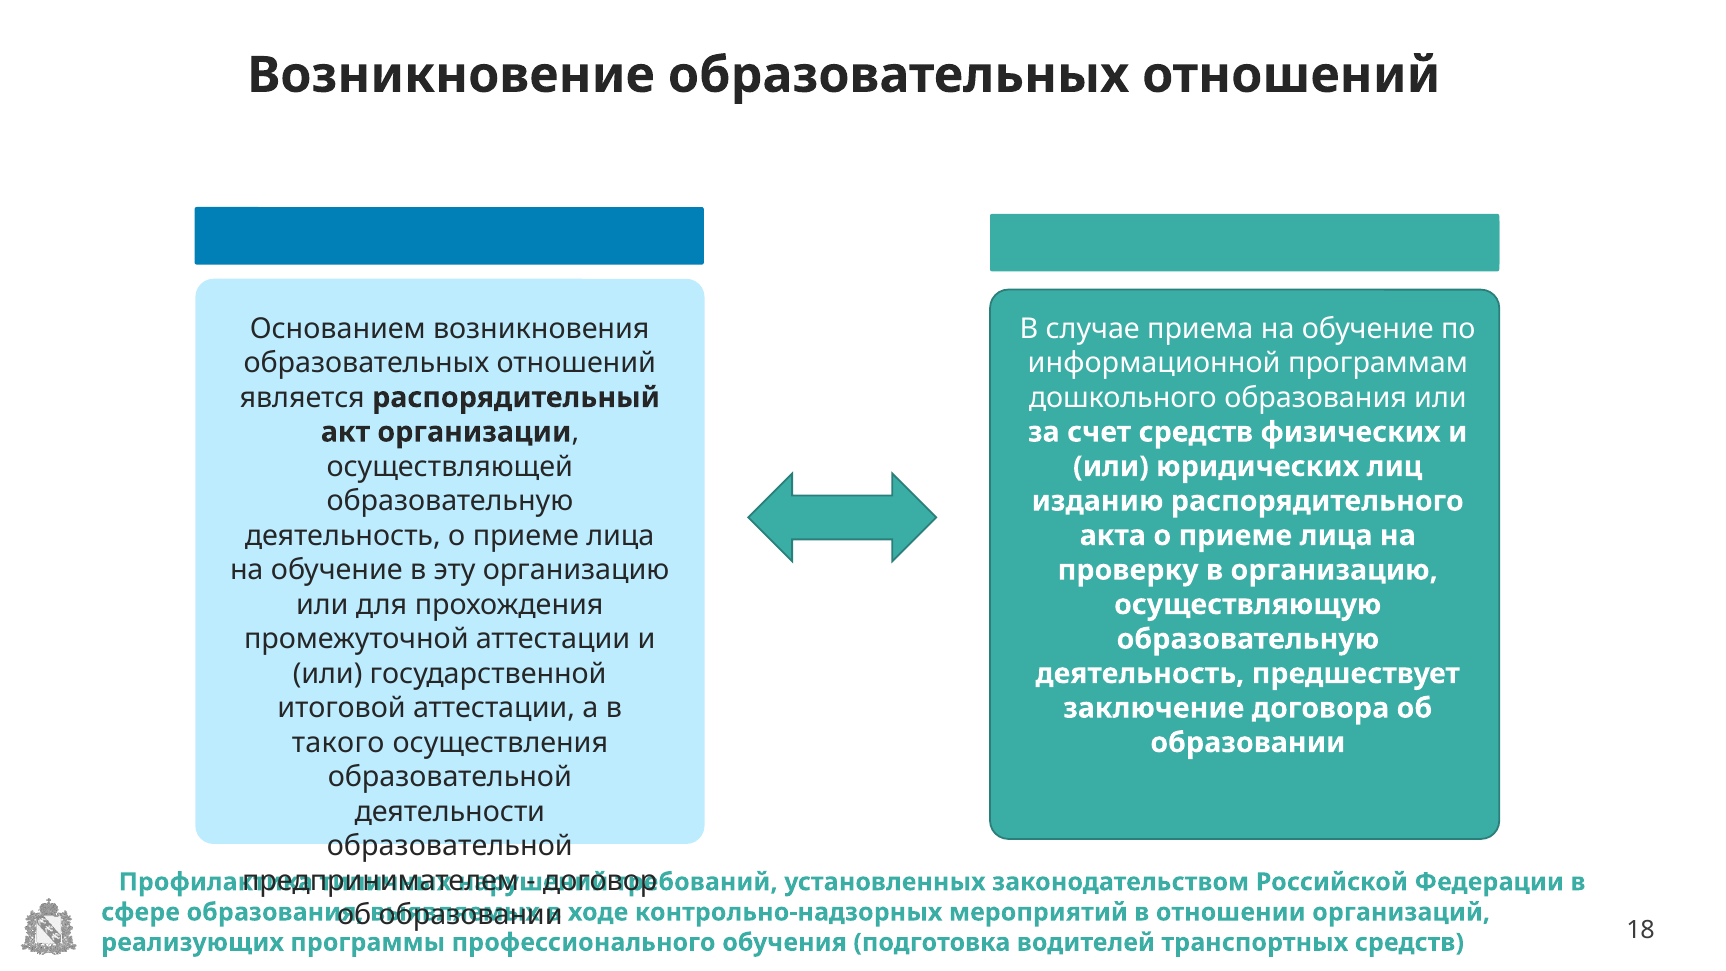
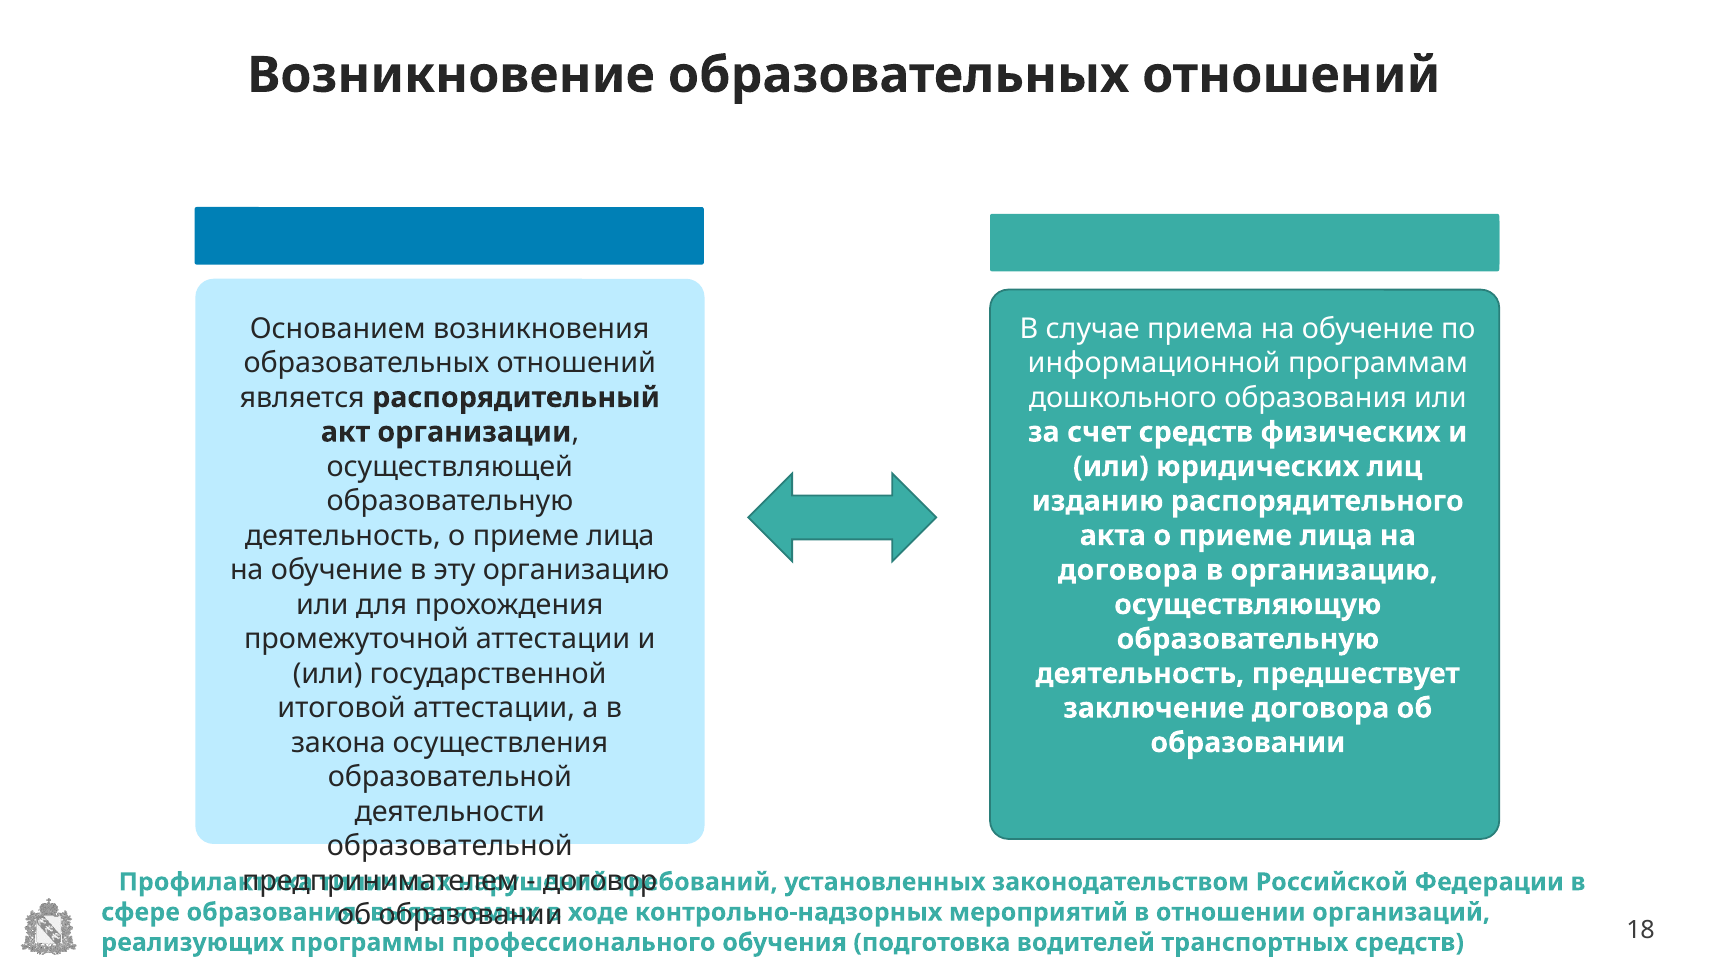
проверку: проверку -> договора (1128, 570)
такого: такого -> закона (338, 743)
